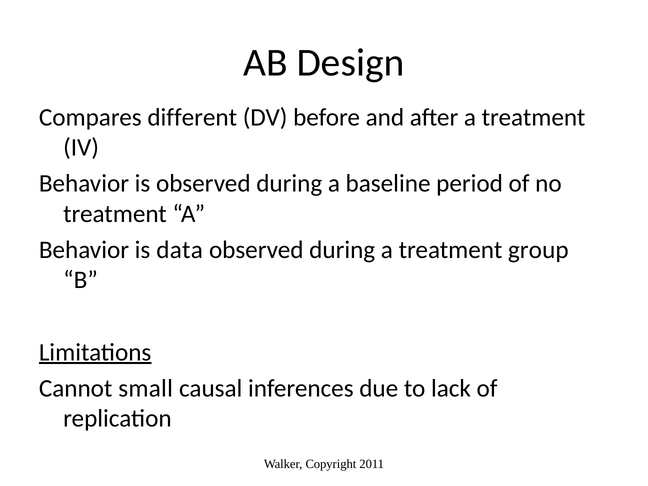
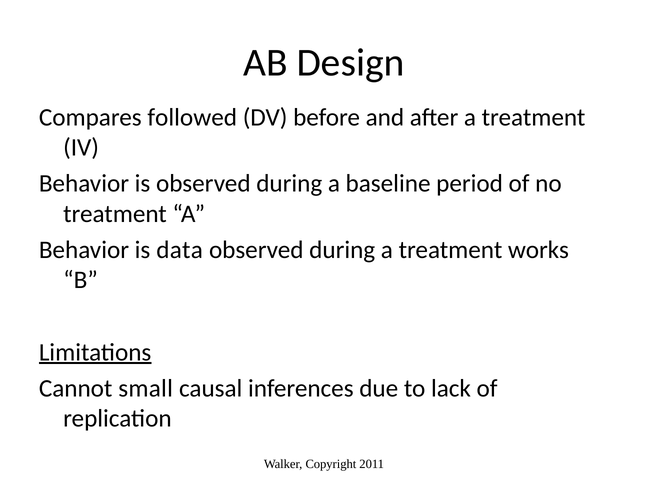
different: different -> followed (192, 117)
group: group -> works (538, 250)
